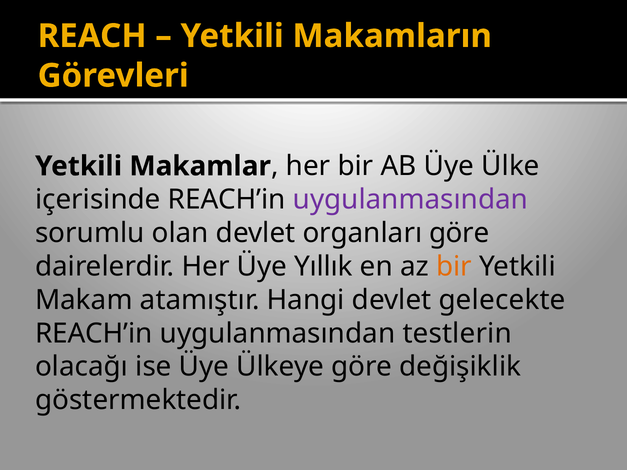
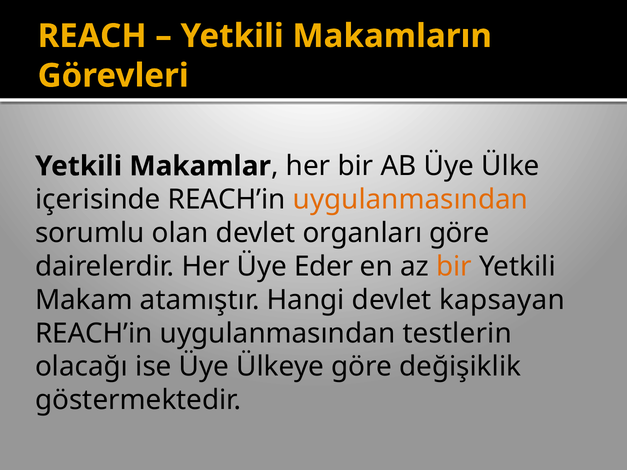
uygulanmasından colour: purple -> orange (410, 200)
Yıllık: Yıllık -> Eder (324, 267)
gelecekte: gelecekte -> kapsayan (502, 300)
